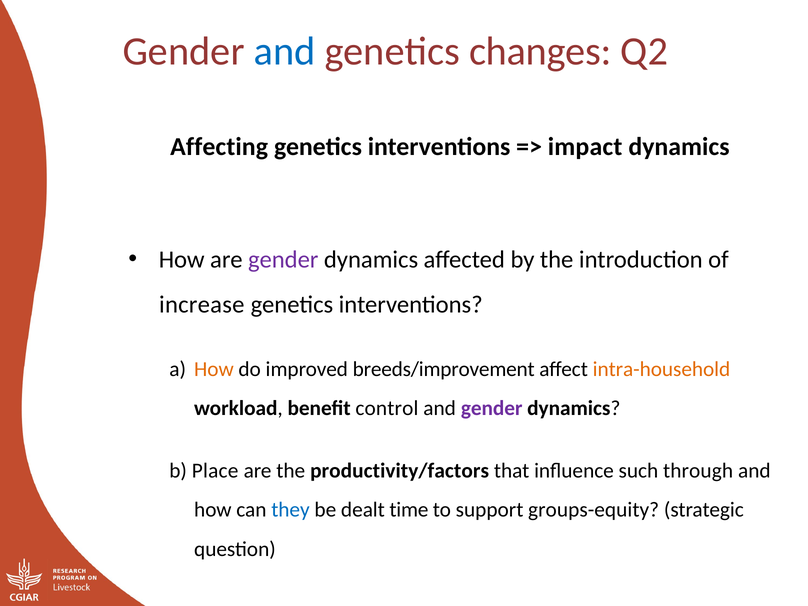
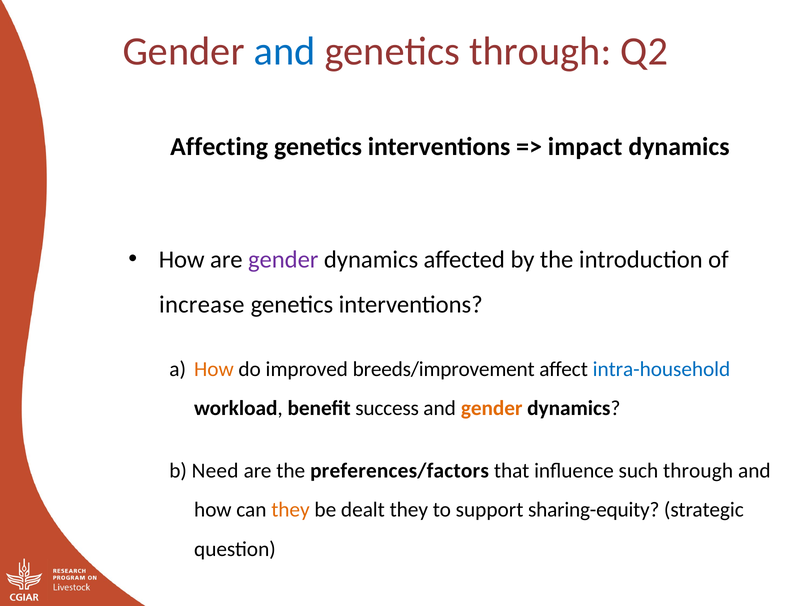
genetics changes: changes -> through (540, 51)
intra-household colour: orange -> blue (661, 369)
control: control -> success (387, 408)
gender colour: purple -> orange (492, 408)
Place: Place -> Need (215, 471)
productivity/factors: productivity/factors -> preferences/factors (399, 471)
they colour: blue -> orange (290, 510)
dealt time: time -> they (409, 510)
groups-equity: groups-equity -> sharing-equity (594, 510)
